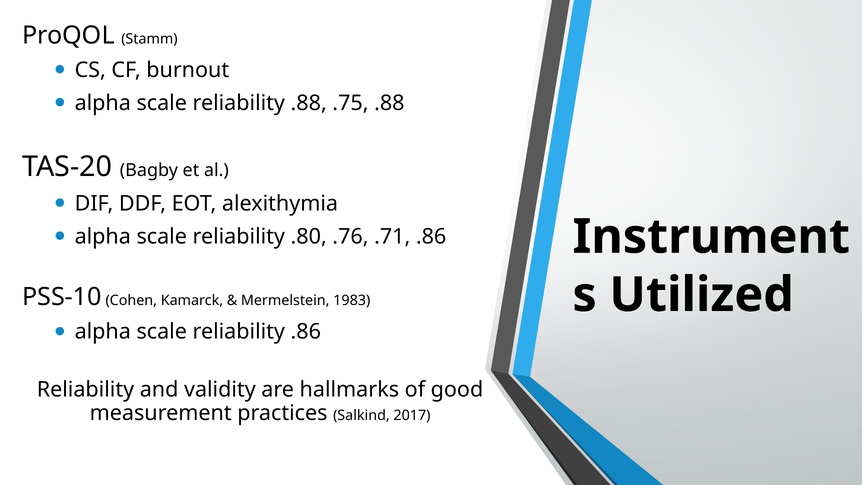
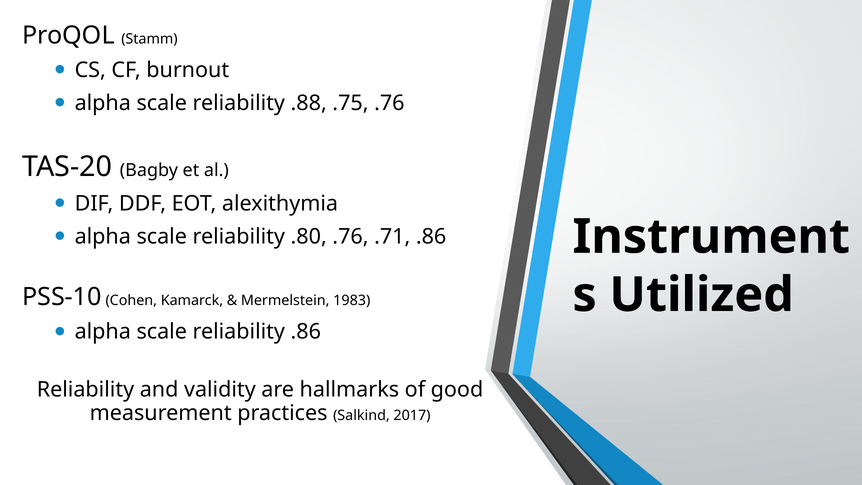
.75 .88: .88 -> .76 (389, 103)
